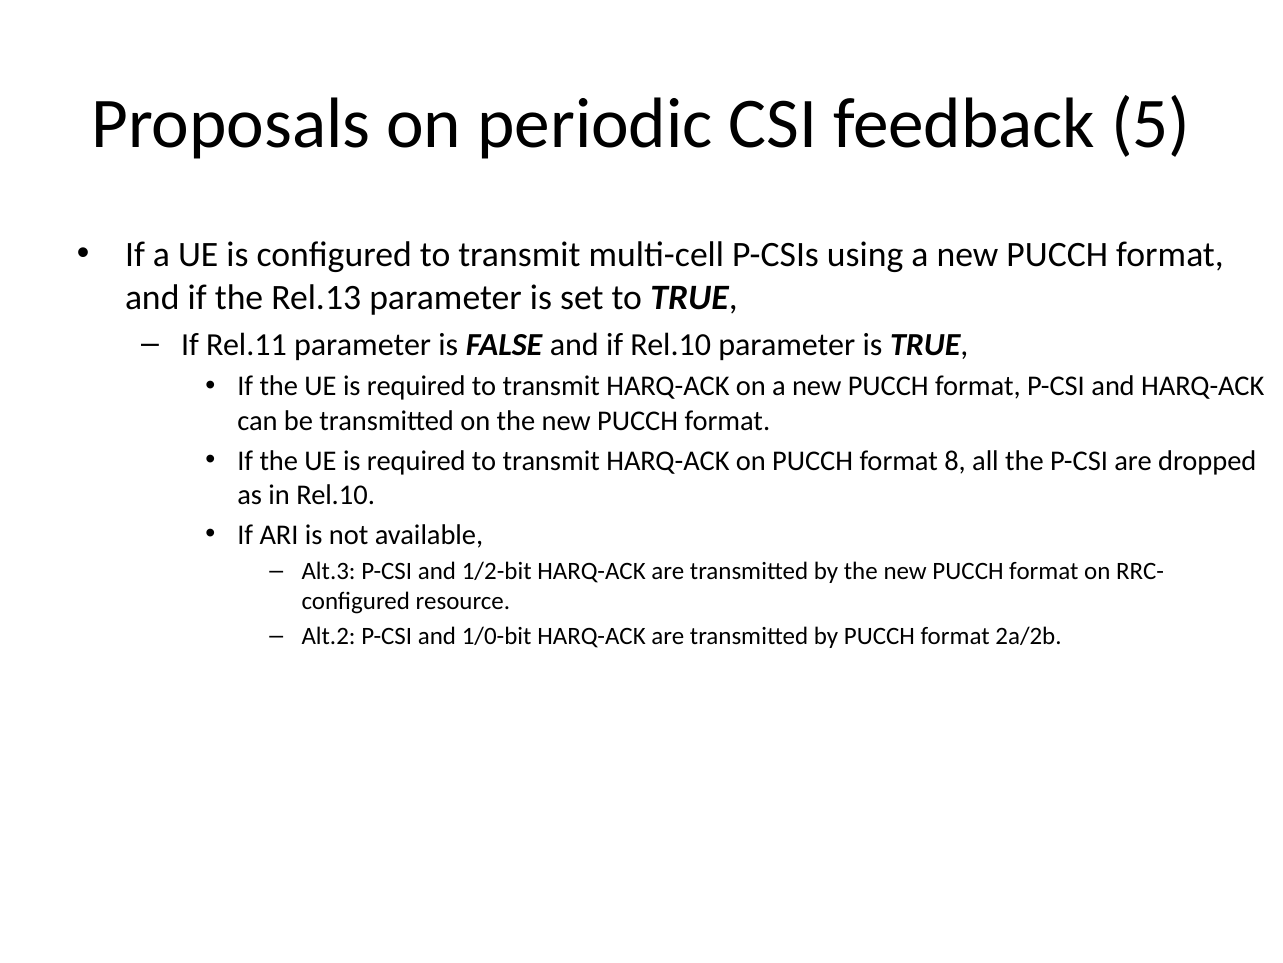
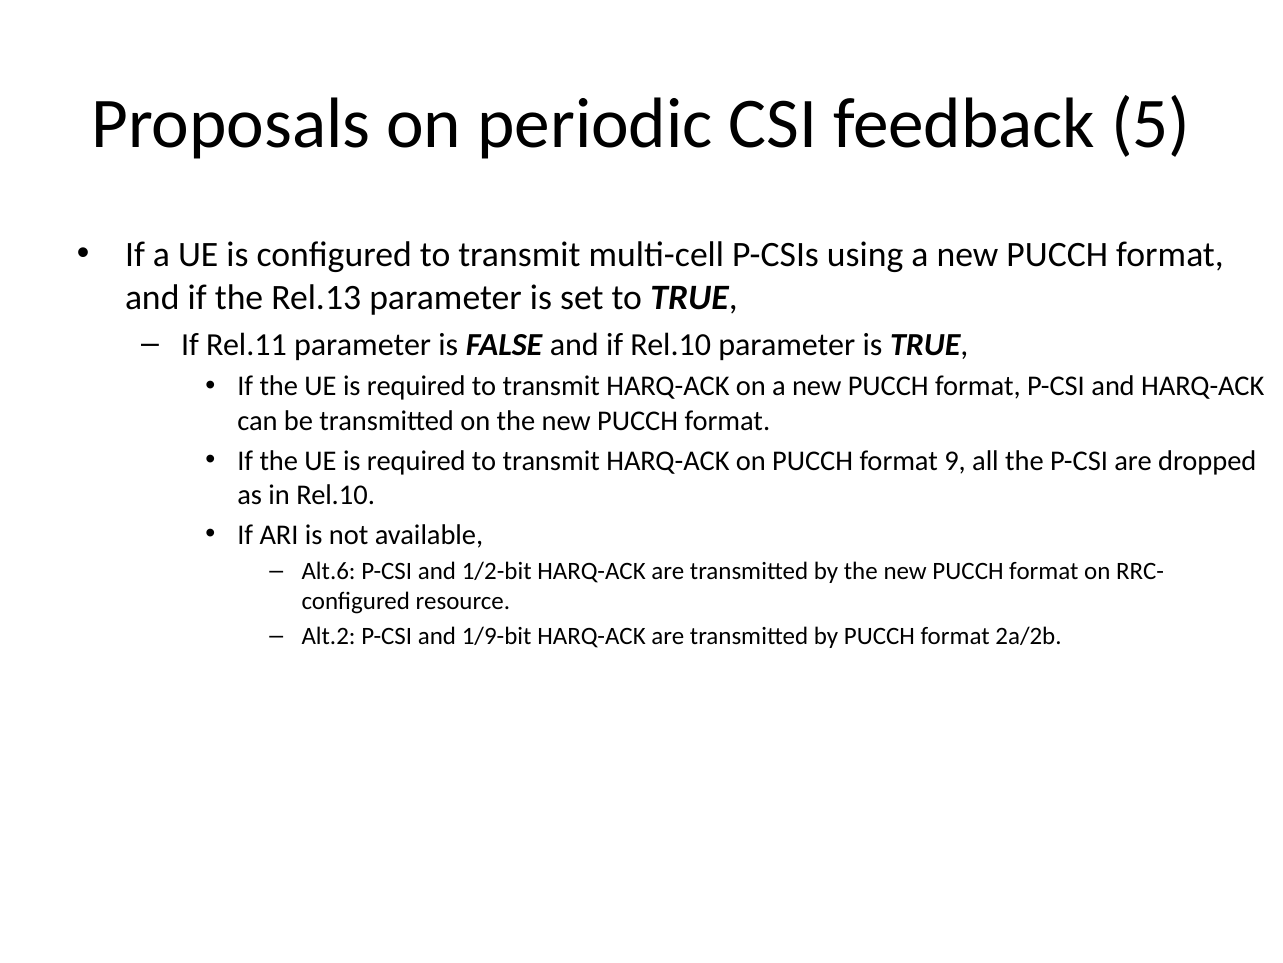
8: 8 -> 9 (955, 460)
Alt.3: Alt.3 -> Alt.6 (329, 571)
1/0-bit: 1/0-bit -> 1/9-bit (497, 636)
